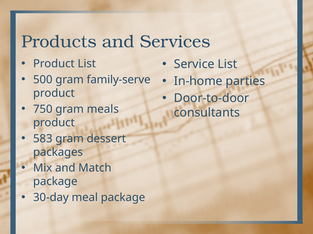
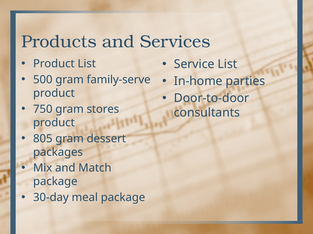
meals: meals -> stores (103, 109)
583: 583 -> 805 (43, 139)
